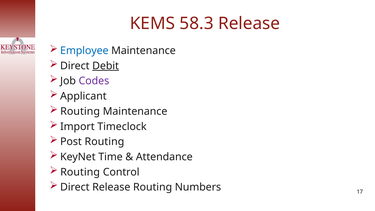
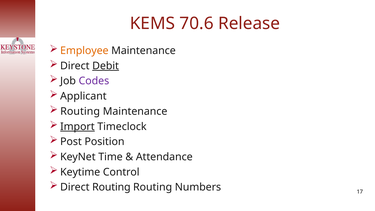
58.3: 58.3 -> 70.6 (197, 23)
Employee colour: blue -> orange (84, 51)
Import underline: none -> present (77, 127)
Post Routing: Routing -> Position (104, 142)
Routing: Routing -> Keytime (80, 172)
Direct Release: Release -> Routing (111, 187)
